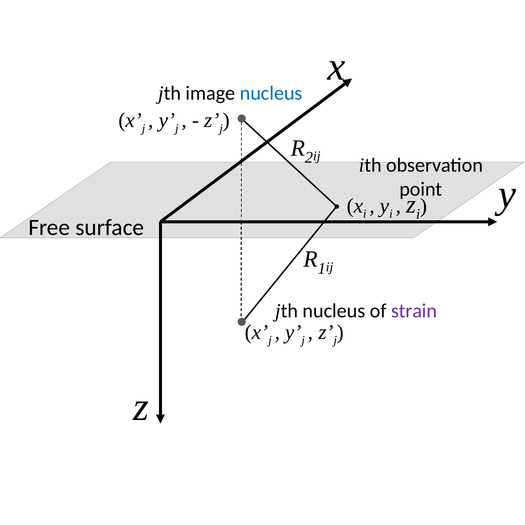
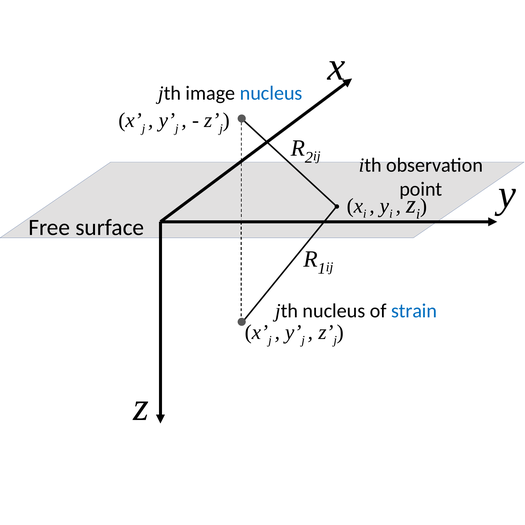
strain colour: purple -> blue (414, 311)
